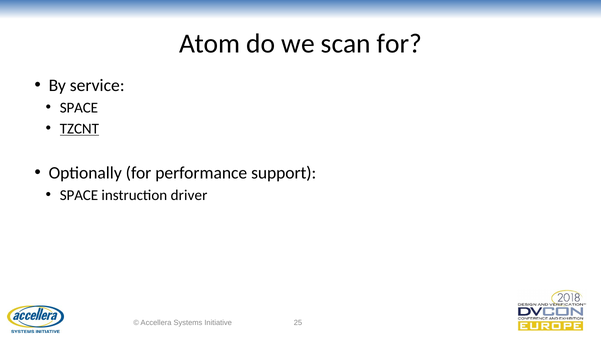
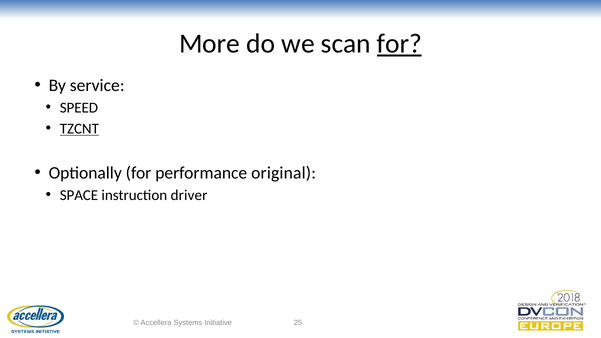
Atom: Atom -> More (210, 44)
for underline: none -> present (399, 44)
SPACE: SPACE -> SPEED (79, 108)
support: support -> original (284, 173)
